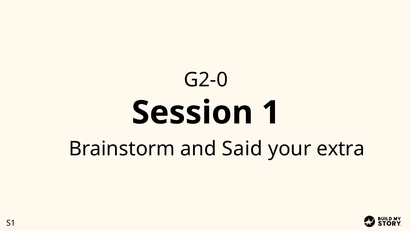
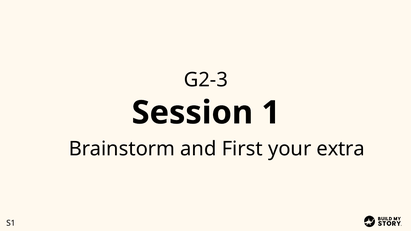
G2-0: G2-0 -> G2-3 (206, 80)
Said: Said -> First (242, 149)
